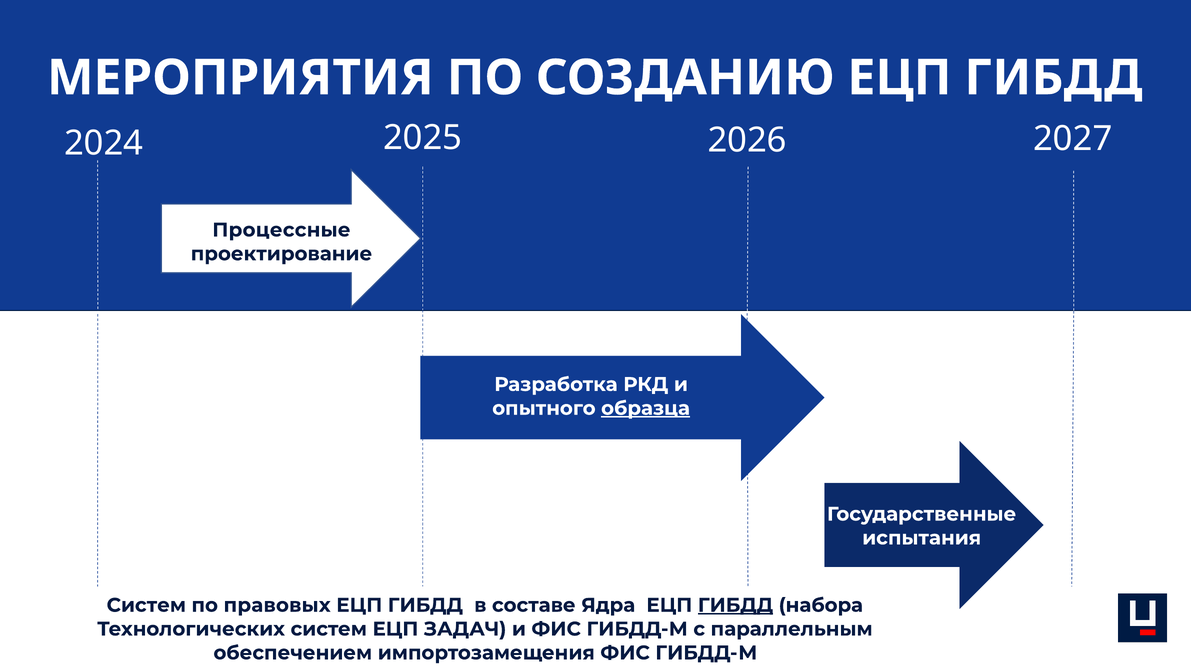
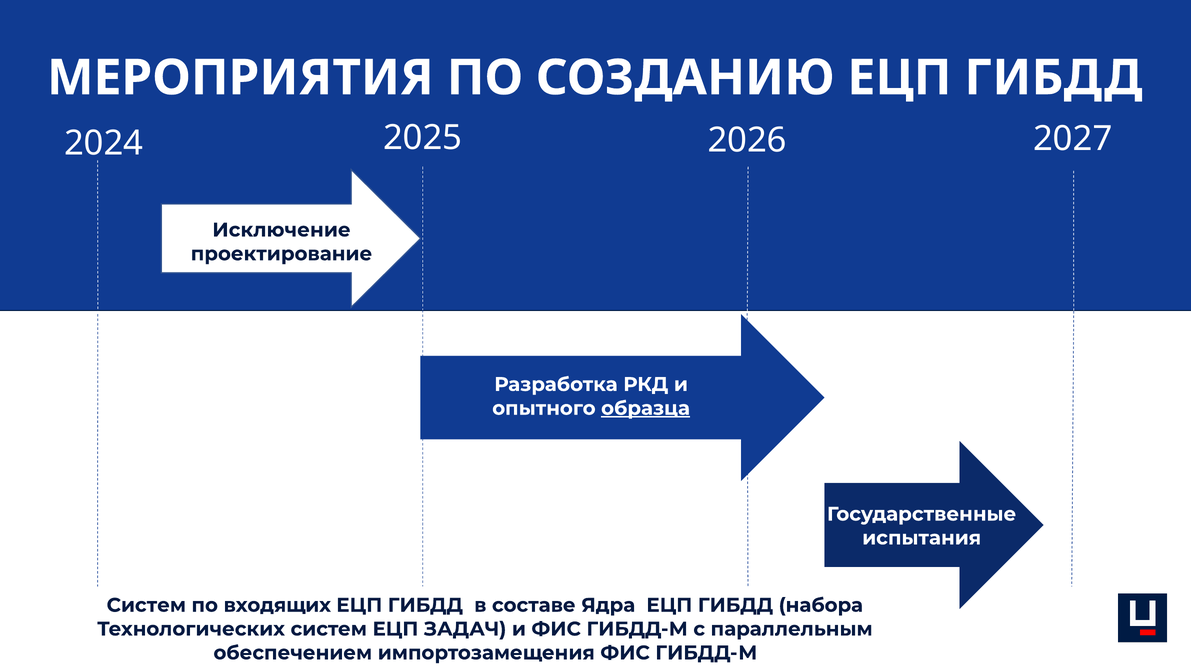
Процессные: Процессные -> Исключение (282, 230)
правовых: правовых -> входящих (277, 605)
ГИБДД underline: present -> none (736, 605)
